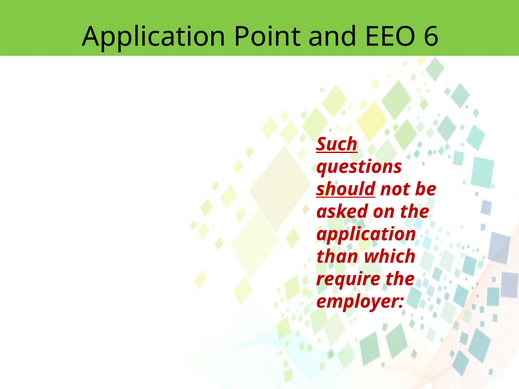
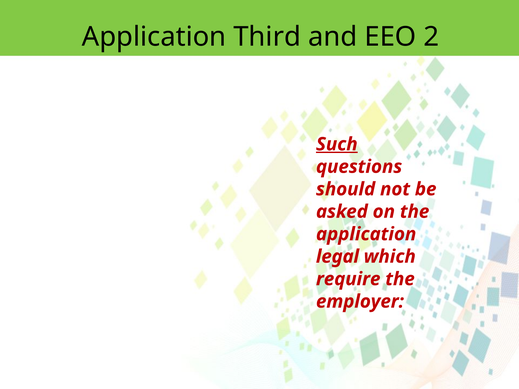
Point: Point -> Third (267, 37)
6: 6 -> 2 (431, 37)
should underline: present -> none (346, 189)
than: than -> legal (337, 257)
